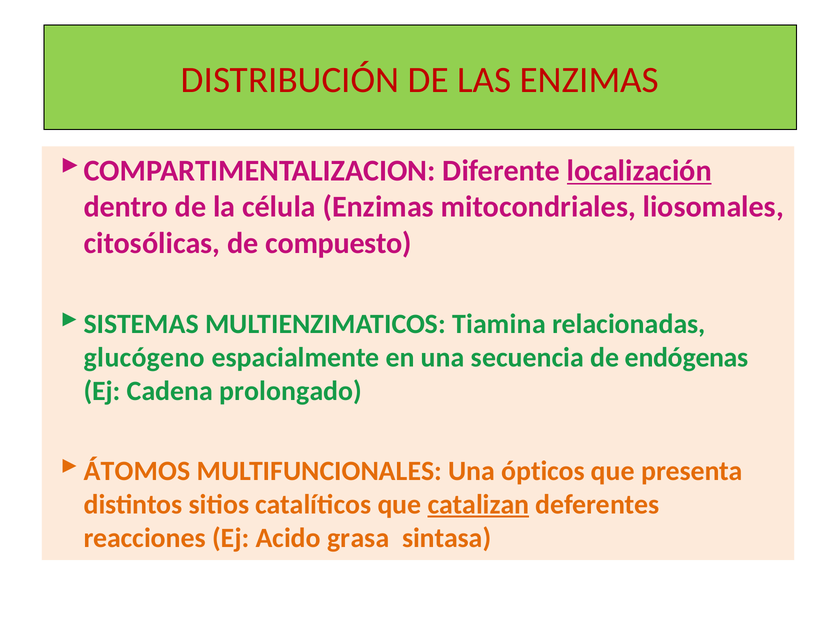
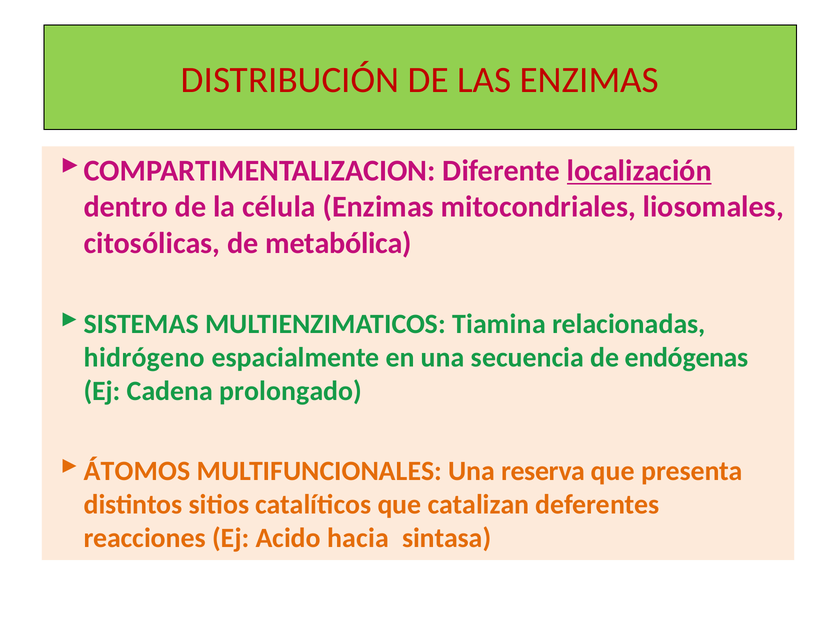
compuesto: compuesto -> metabólica (338, 243)
glucógeno: glucógeno -> hidrógeno (144, 358)
ópticos: ópticos -> reserva (543, 471)
catalizan underline: present -> none (478, 504)
grasa: grasa -> hacia (358, 538)
